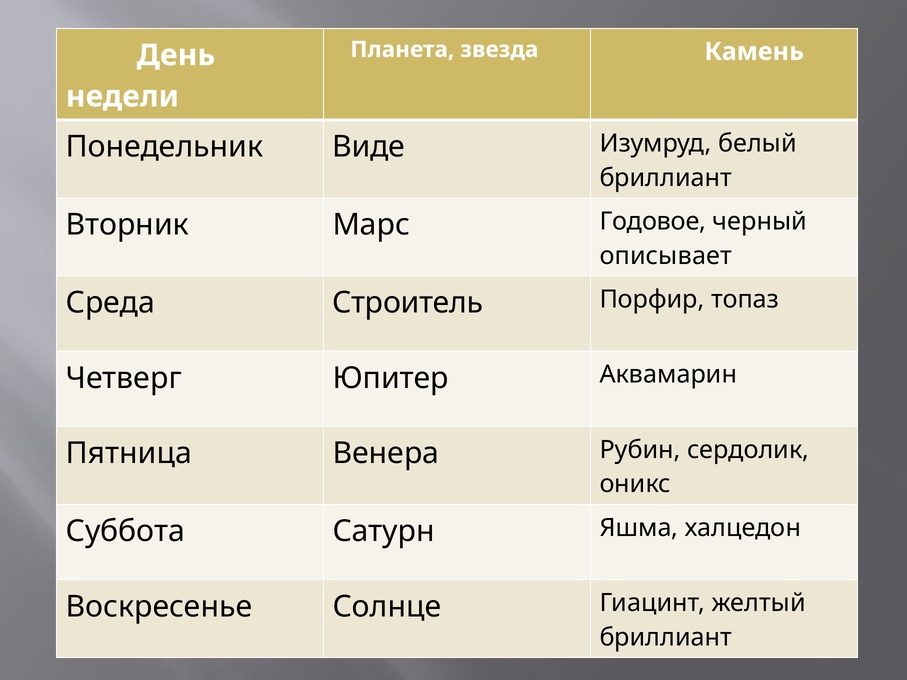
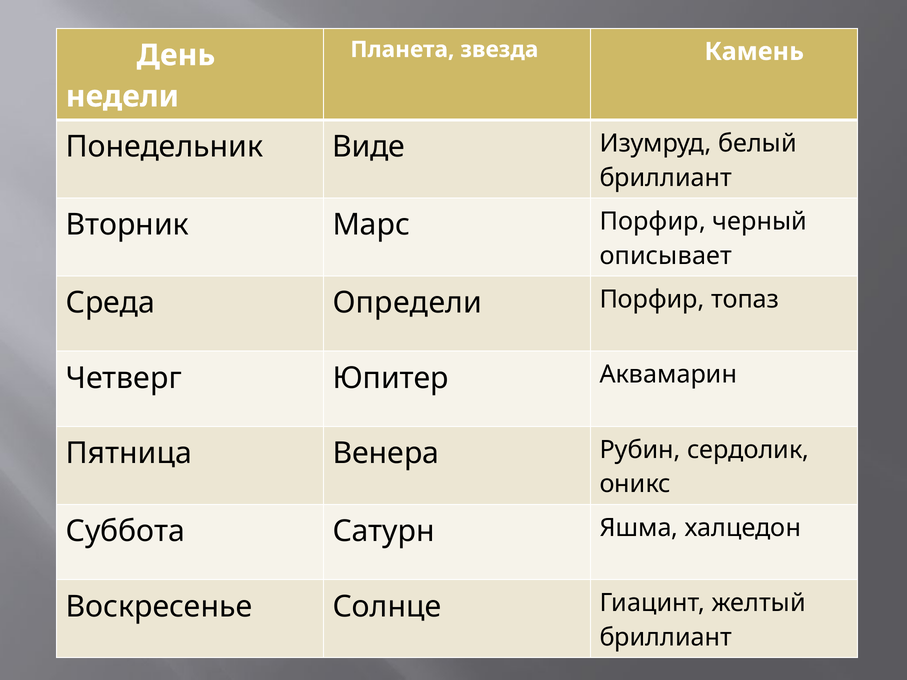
Марс Годовое: Годовое -> Порфир (653, 221)
Строитель: Строитель -> Определи (407, 303)
